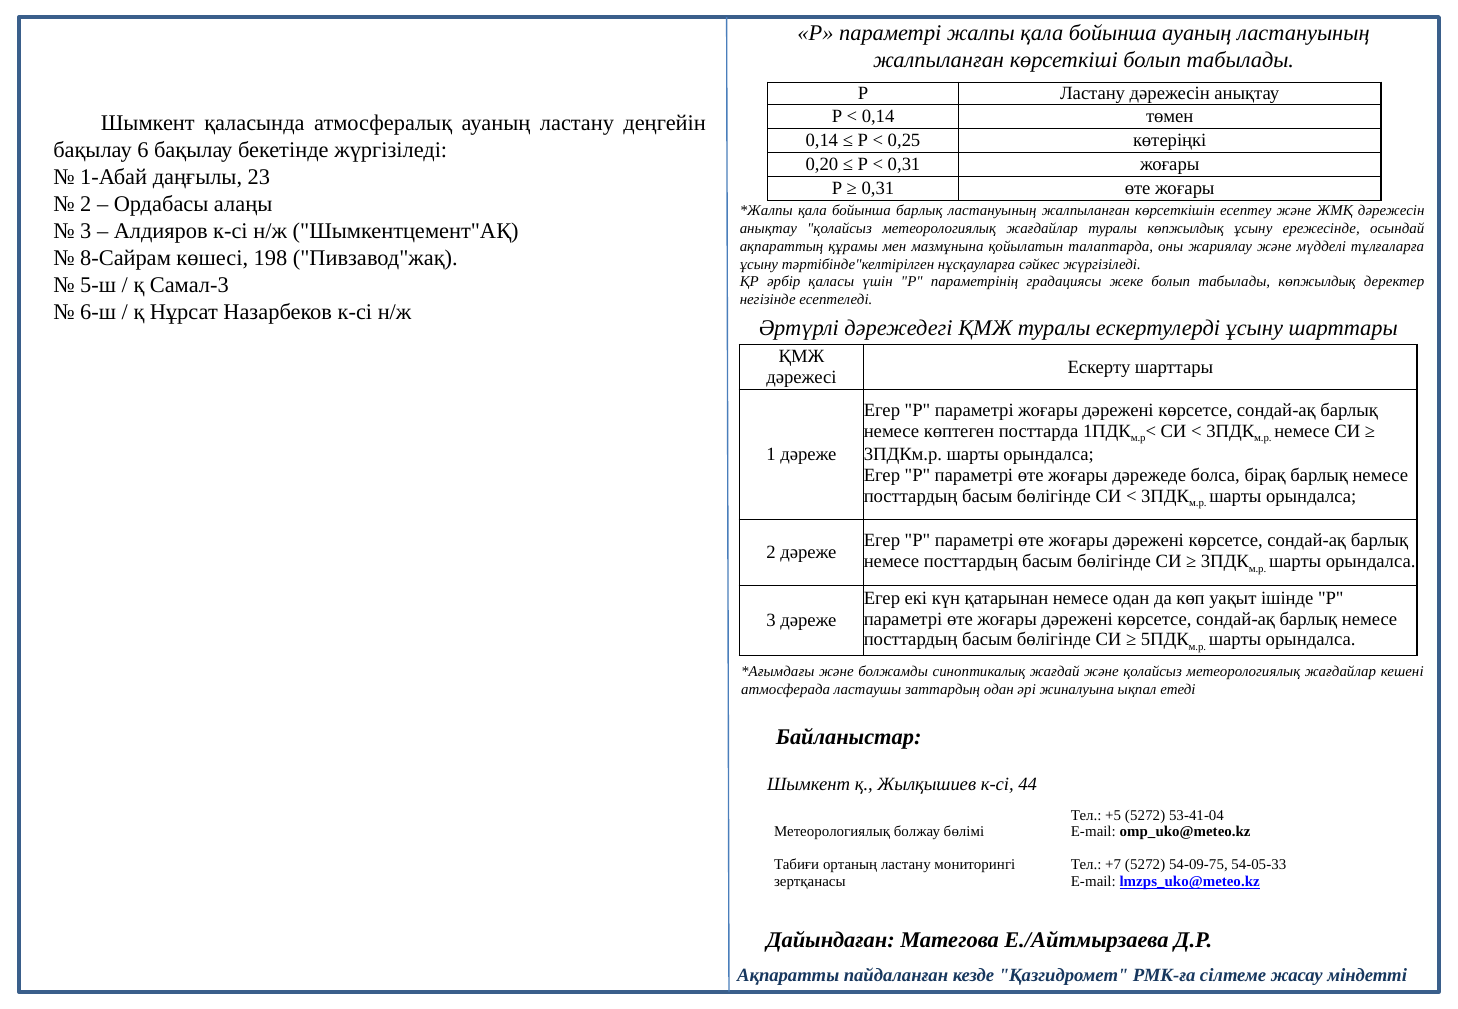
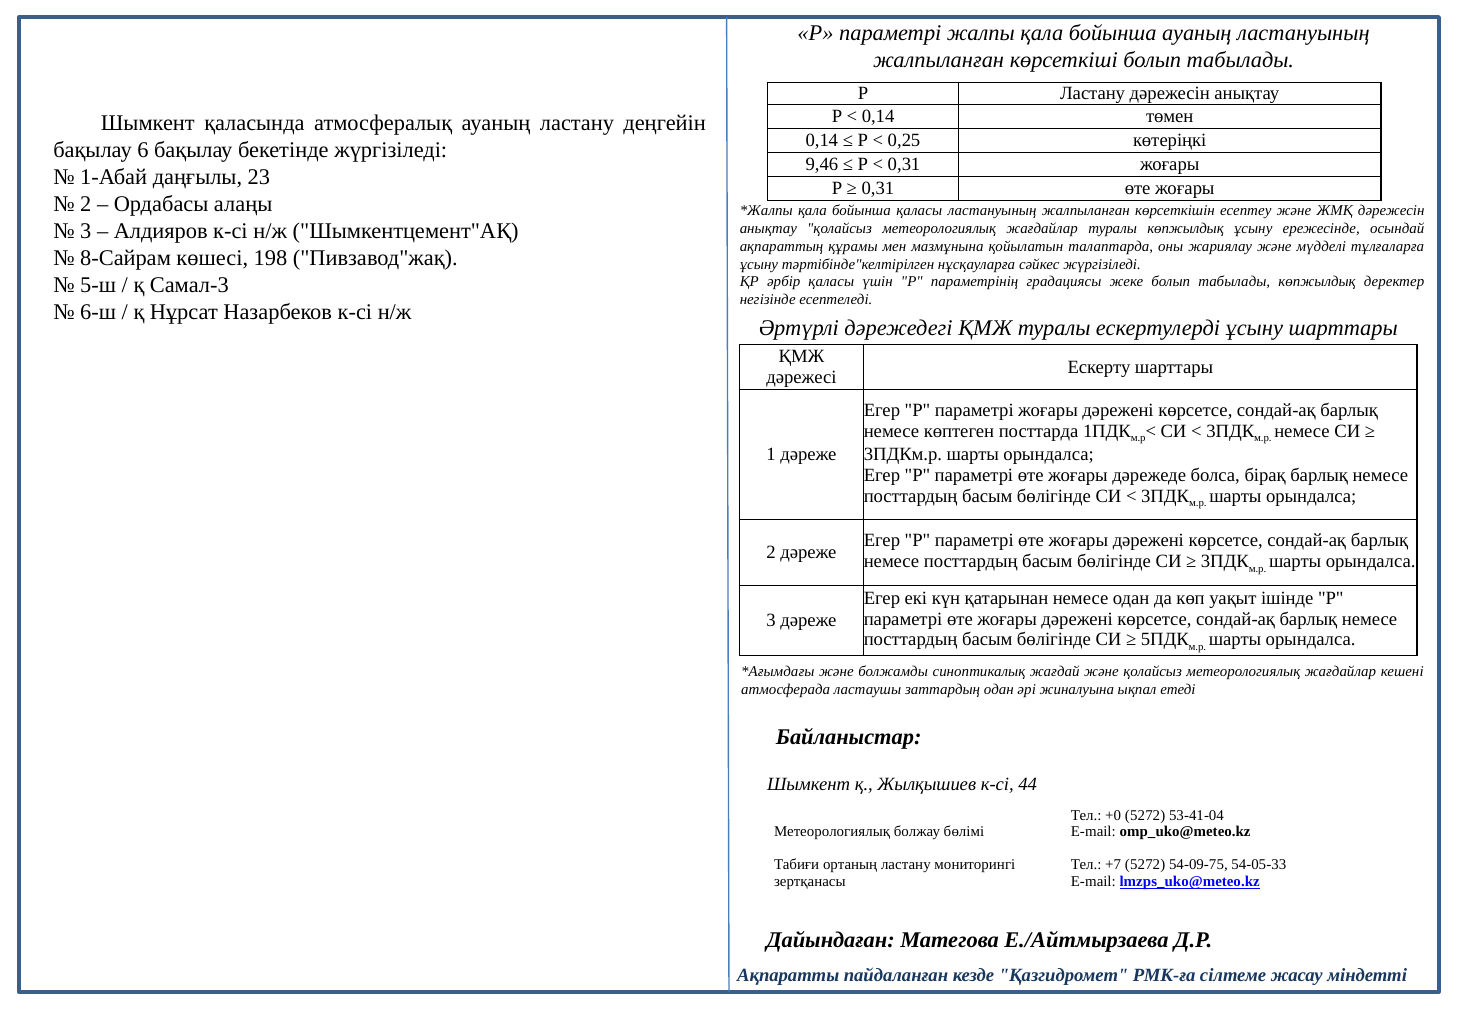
0,20: 0,20 -> 9,46 (822, 165)
бойынша барлық: барлық -> қаласы (919, 210)
+5: +5 -> +0 (1113, 816)
